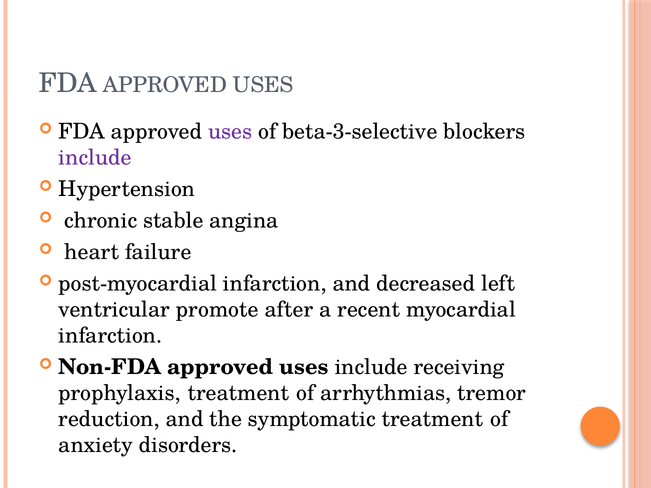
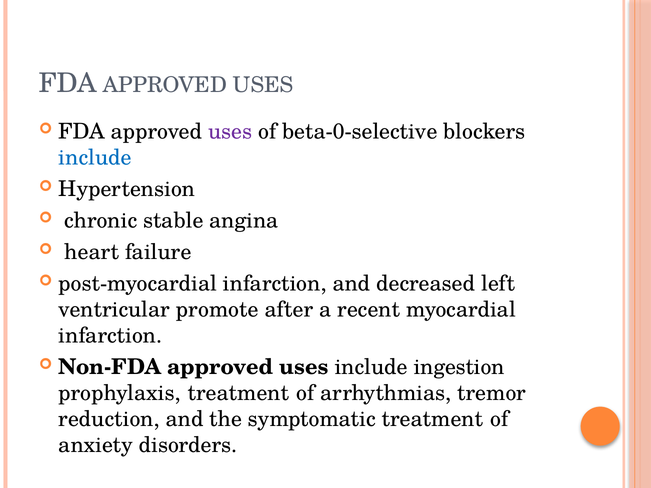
beta-3-selective: beta-3-selective -> beta-0-selective (360, 132)
include colour: purple -> blue (95, 158)
receiving: receiving -> ingestion (459, 367)
